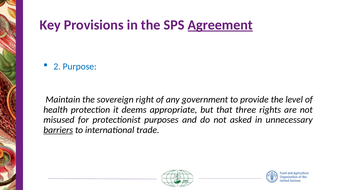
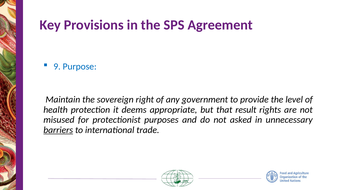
Agreement underline: present -> none (220, 25)
2: 2 -> 9 (57, 67)
three: three -> result (246, 110)
